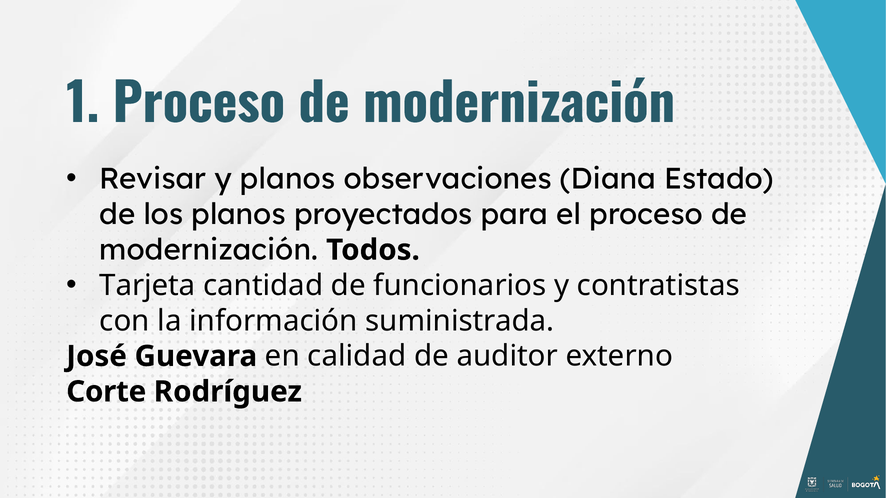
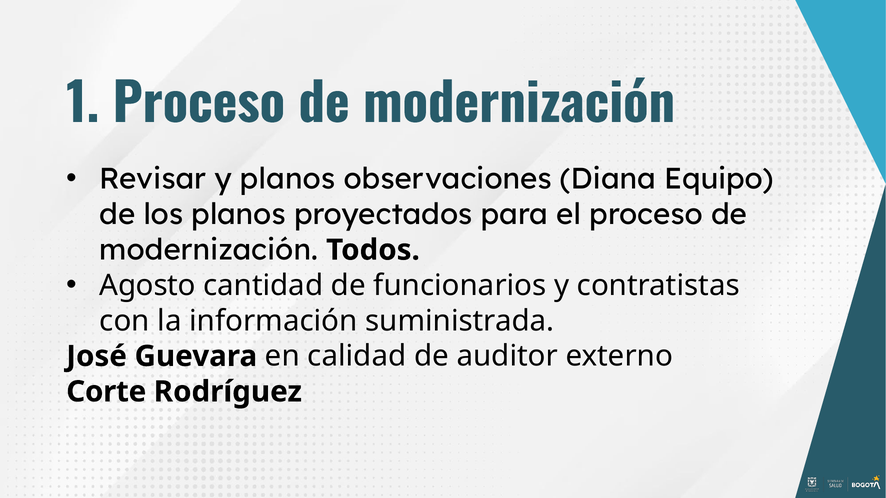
Estado: Estado -> Equipo (719, 179)
Tarjeta: Tarjeta -> Agosto (148, 286)
